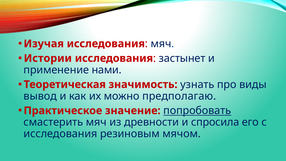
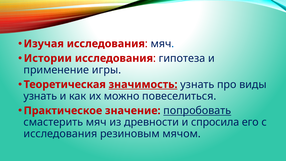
застынет: застынет -> гипотеза (182, 58)
нами: нами -> игры (107, 70)
значимость underline: none -> present (143, 84)
вывод: вывод -> узнать (40, 96)
предполагаю: предполагаю -> повеселиться (179, 96)
